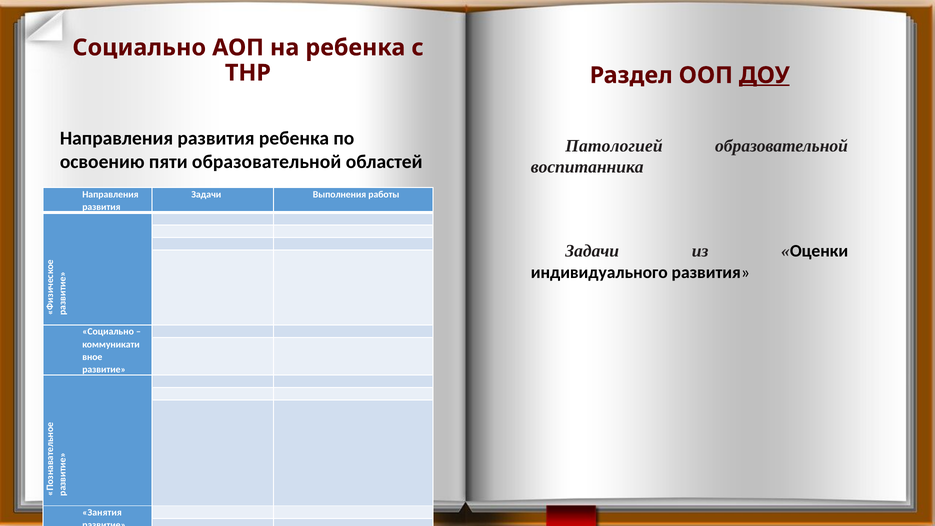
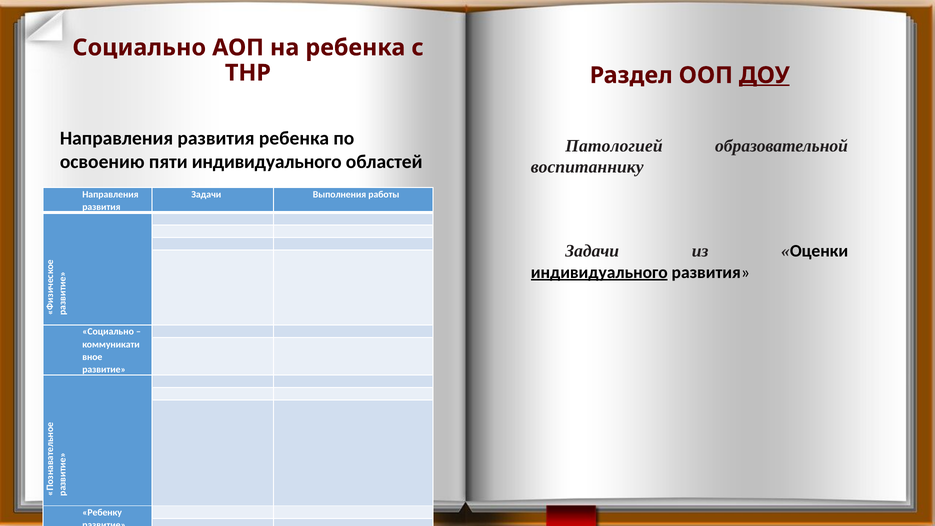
пяти образовательной: образовательной -> индивидуального (267, 162)
воспитанника: воспитанника -> воспитаннику (587, 167)
индивидуального underline: none -> present (599, 272)
Занятия: Занятия -> Ребенку (102, 513)
